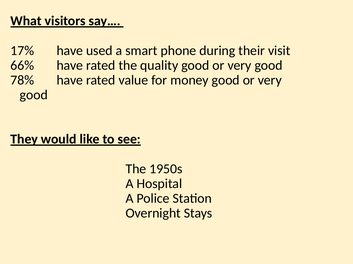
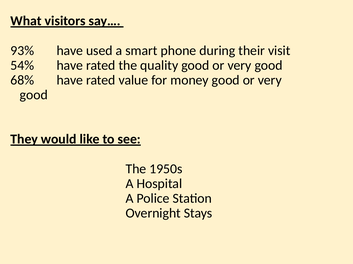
17%: 17% -> 93% (22, 51)
66%: 66% -> 54% (22, 65)
78%: 78% -> 68% (22, 80)
